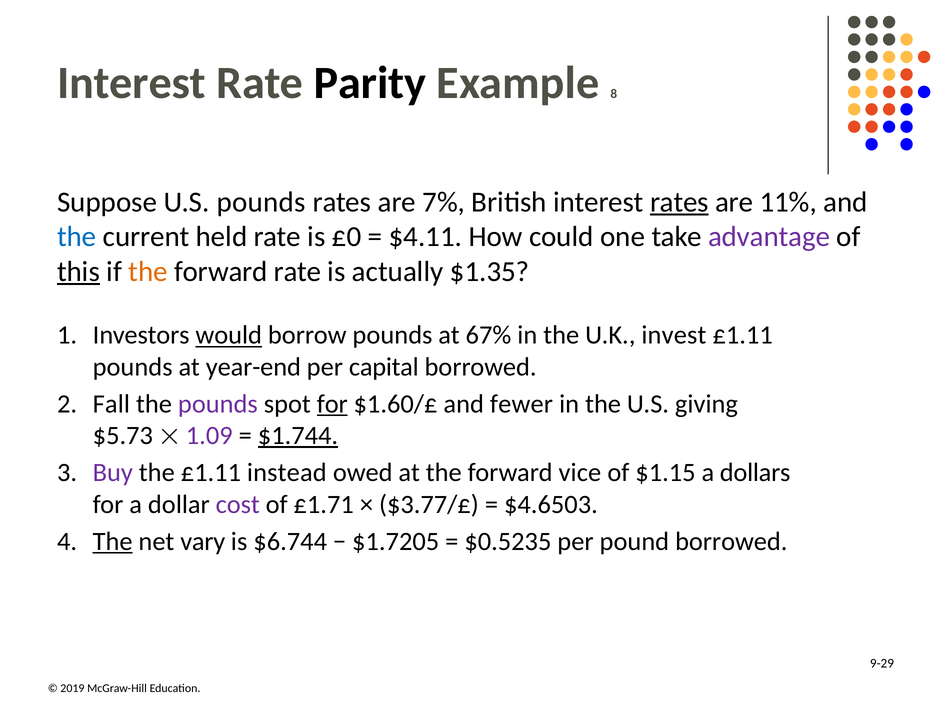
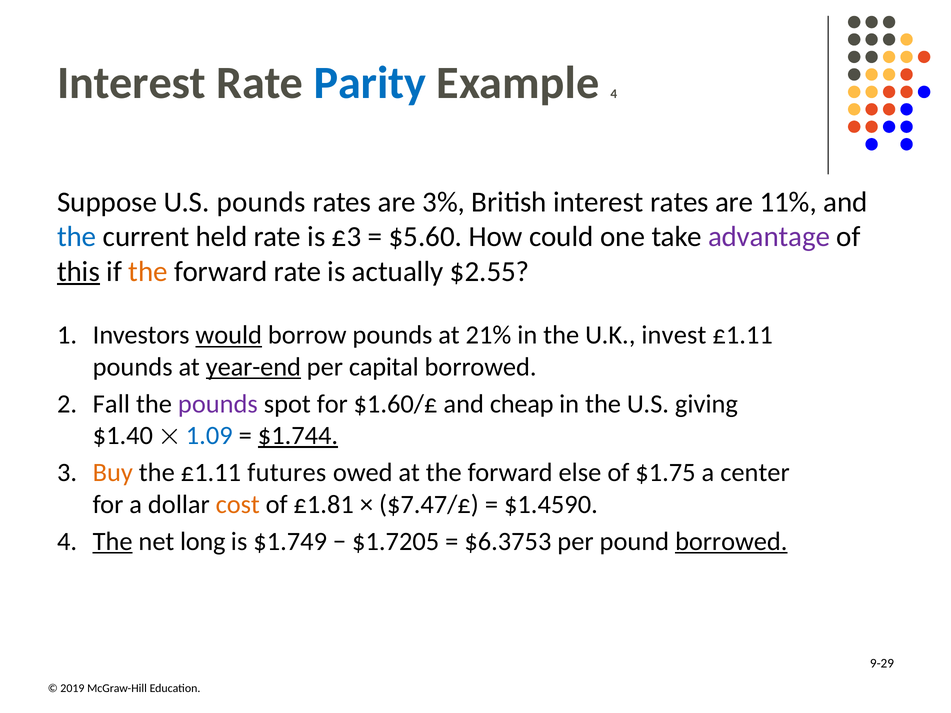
Parity colour: black -> blue (370, 83)
Example 8: 8 -> 4 (614, 94)
7%: 7% -> 3% (444, 202)
rates underline: present -> none (679, 202)
£0: £0 -> £3 (347, 237)
$4.11: $4.11 -> $5.60 (425, 237)
$1.35: $1.35 -> $2.55 (490, 272)
67%: 67% -> 21% (488, 335)
year-end underline: none -> present (253, 367)
for underline: present -> none (332, 404)
fewer: fewer -> cheap (522, 404)
$5.73: $5.73 -> $1.40 (123, 436)
1.09 colour: purple -> blue (209, 436)
Buy colour: purple -> orange (113, 473)
instead: instead -> futures (287, 473)
vice: vice -> else (580, 473)
$1.15: $1.15 -> $1.75 (665, 473)
dollars: dollars -> center (755, 473)
cost colour: purple -> orange (238, 504)
£1.71: £1.71 -> £1.81 (324, 504)
$3.77/£: $3.77/£ -> $7.47/£ (429, 504)
$4.6503: $4.6503 -> $1.4590 (551, 504)
vary: vary -> long (203, 541)
$6.744: $6.744 -> $1.749 (290, 541)
$0.5235: $0.5235 -> $6.3753 (508, 541)
borrowed underline: none -> present (731, 541)
